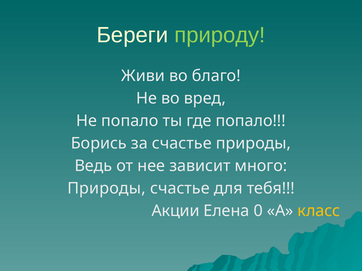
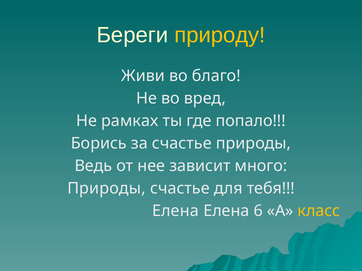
природу colour: light green -> yellow (220, 35)
Не попало: попало -> рамках (130, 121)
Акции: Акции -> Елена (175, 211)
0: 0 -> 6 (258, 211)
